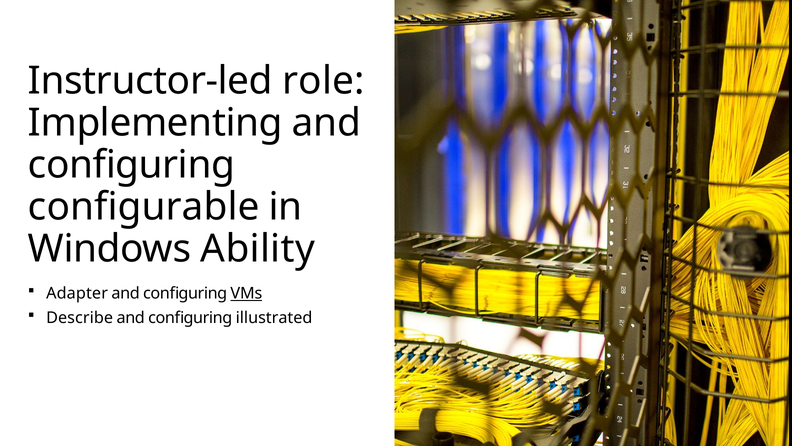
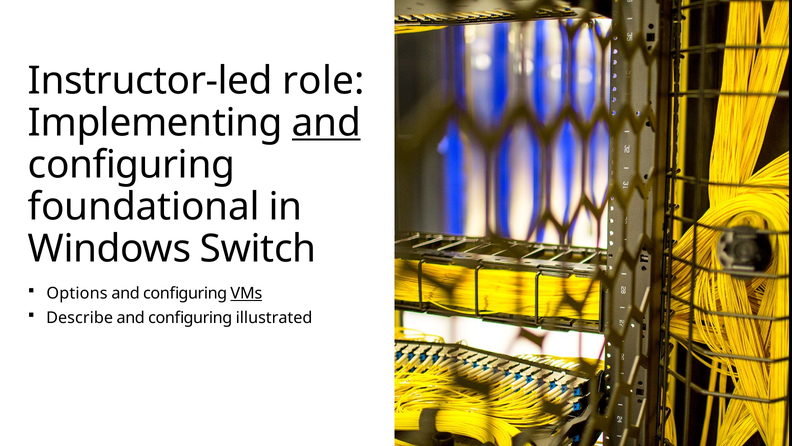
and underline: none -> present (326, 123)
configurable: configurable -> foundational (144, 206)
Ability: Ability -> Switch (258, 248)
Adapter: Adapter -> Options (77, 293)
